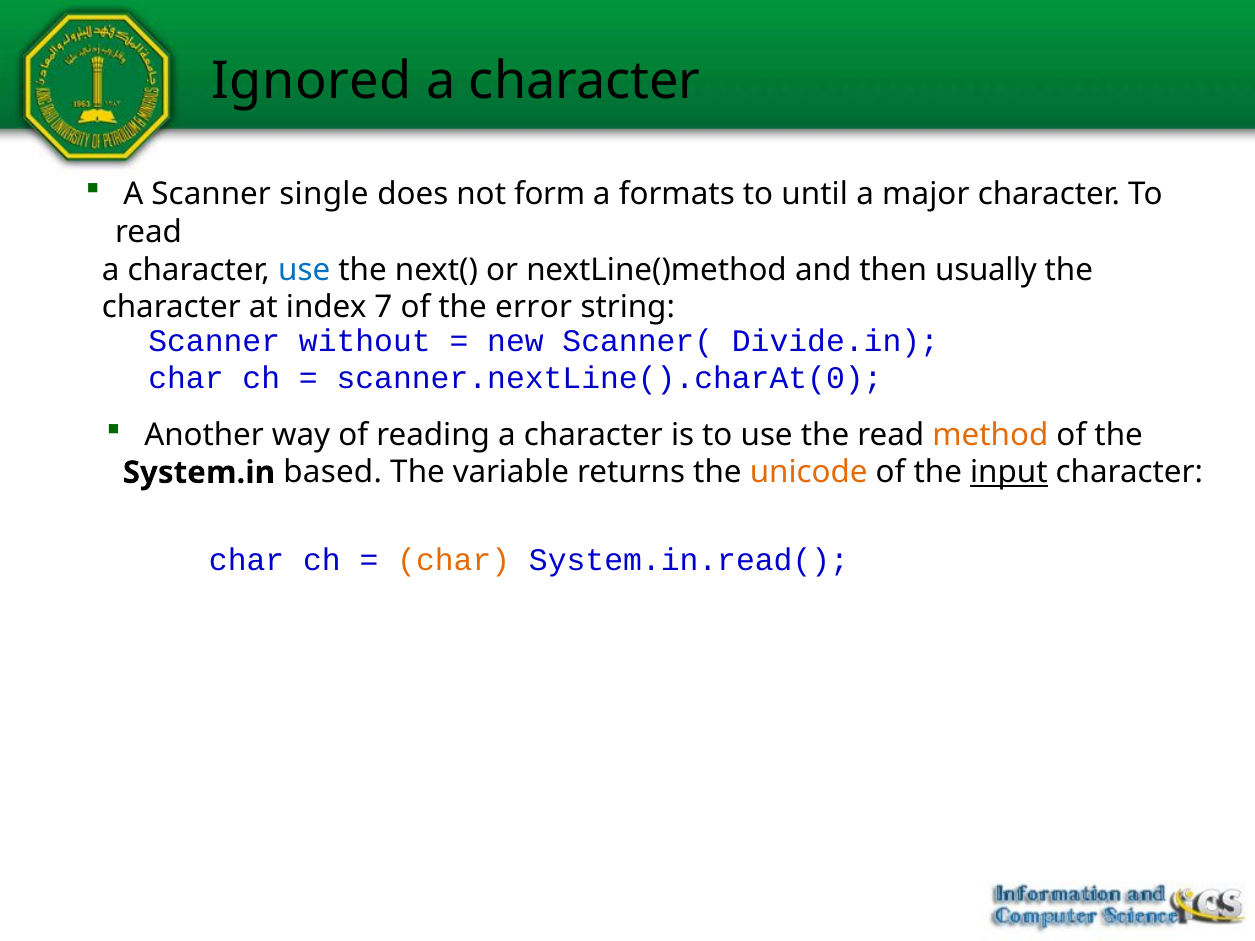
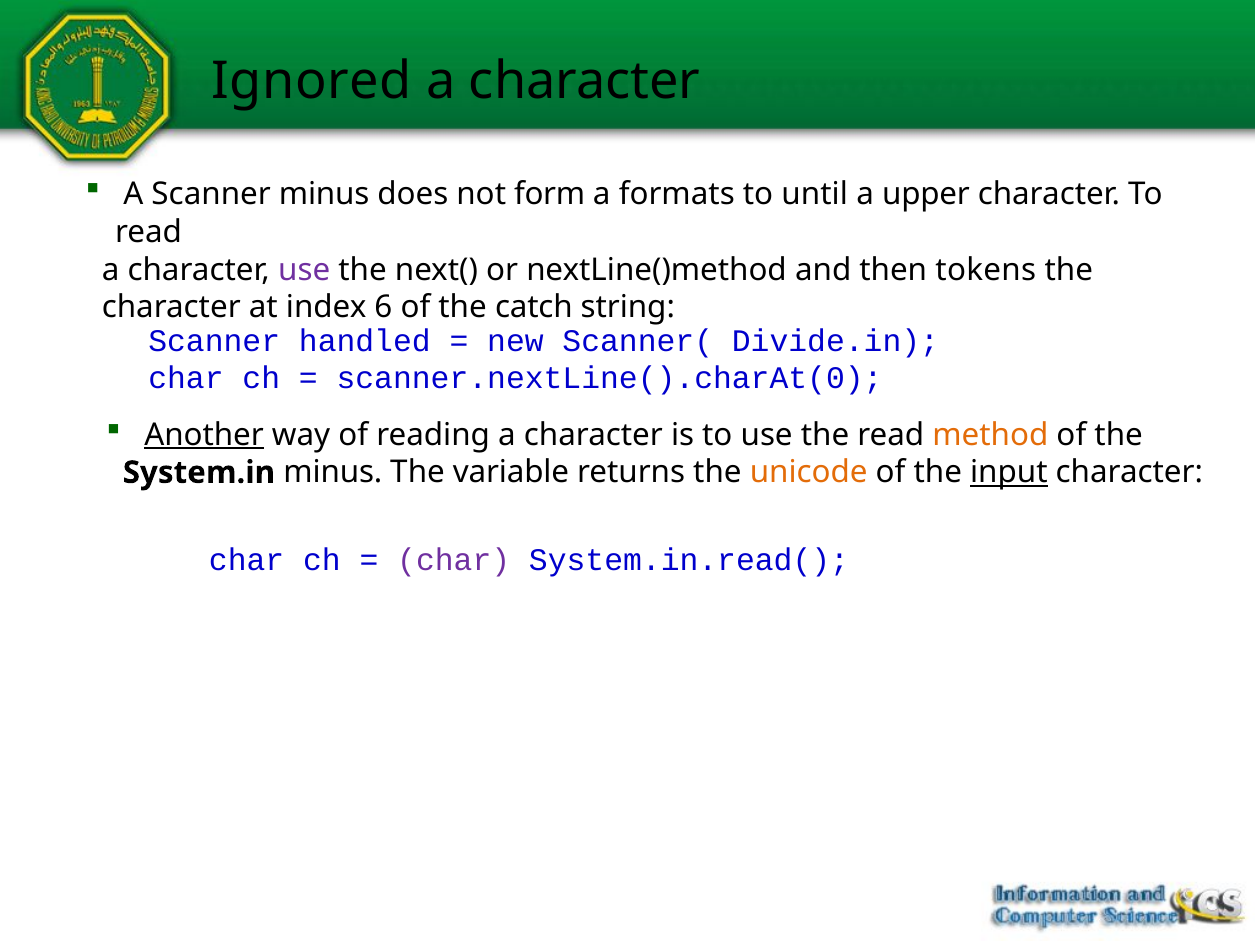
Scanner single: single -> minus (324, 194)
major: major -> upper (926, 194)
use colour: blue -> purple (304, 270)
usually: usually -> tokens (986, 270)
7: 7 -> 6 (383, 307)
error: error -> catch (534, 307)
without: without -> handled (365, 341)
Another underline: none -> present (204, 435)
System.in based: based -> minus (333, 473)
char colour: orange -> purple (454, 561)
